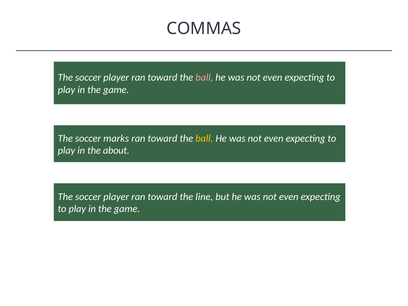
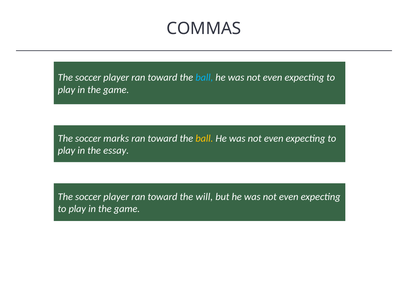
ball colour: pink -> light blue (204, 78)
about: about -> essay (116, 151)
line: line -> will (204, 197)
